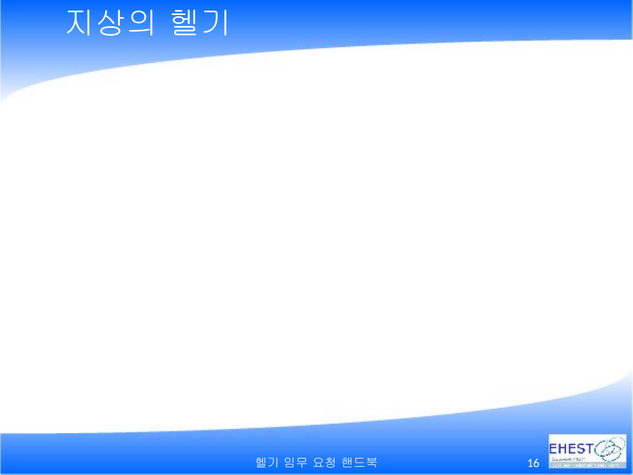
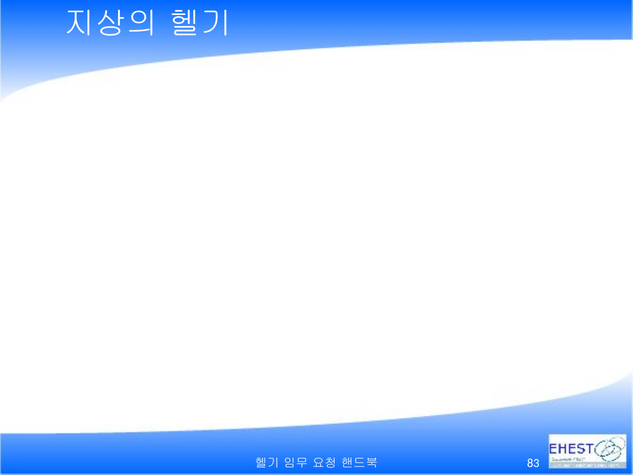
16: 16 -> 83 (533, 463)
